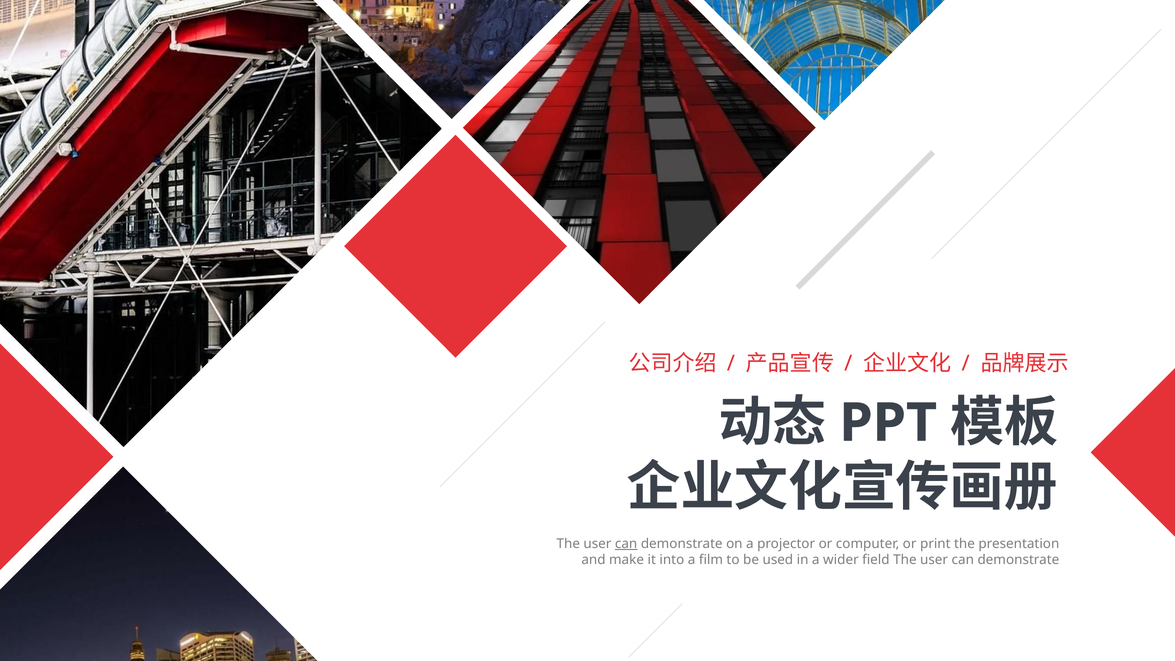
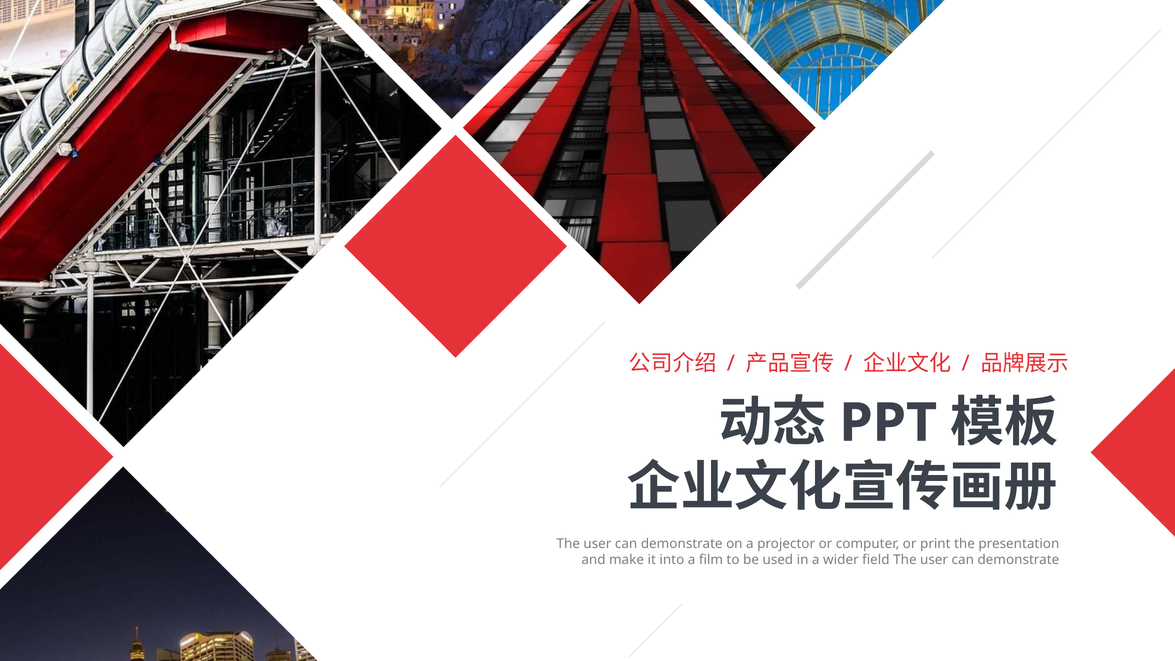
can underline: present -> none (626, 544)
